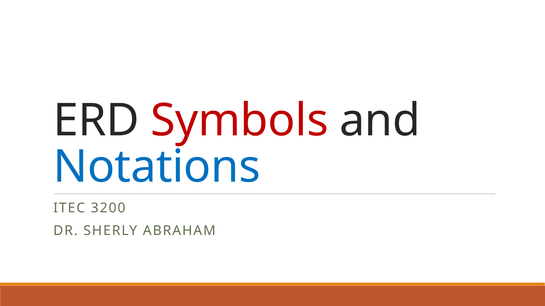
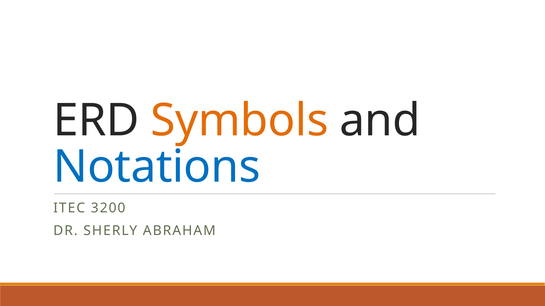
Symbols colour: red -> orange (239, 121)
